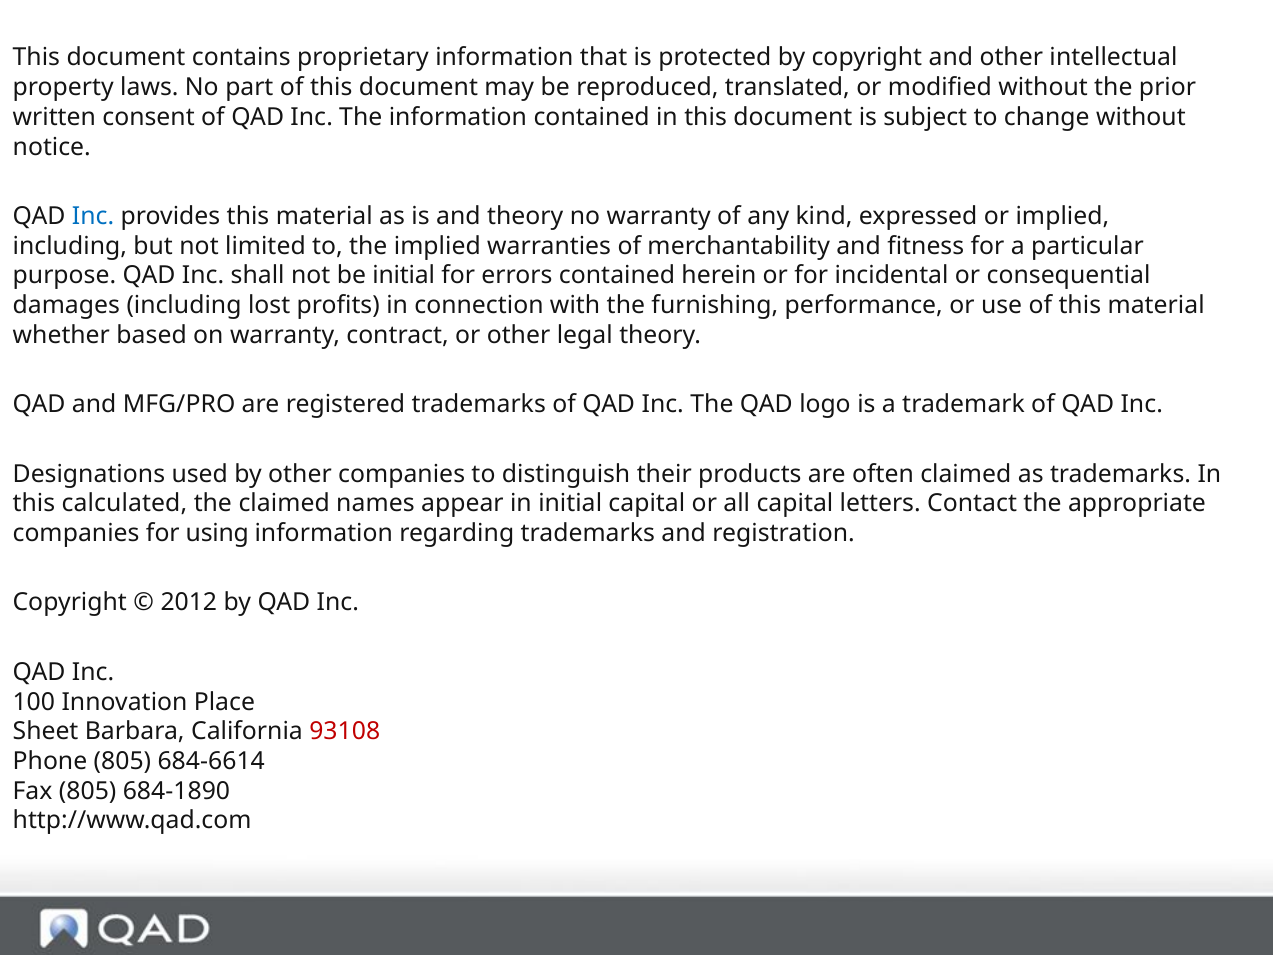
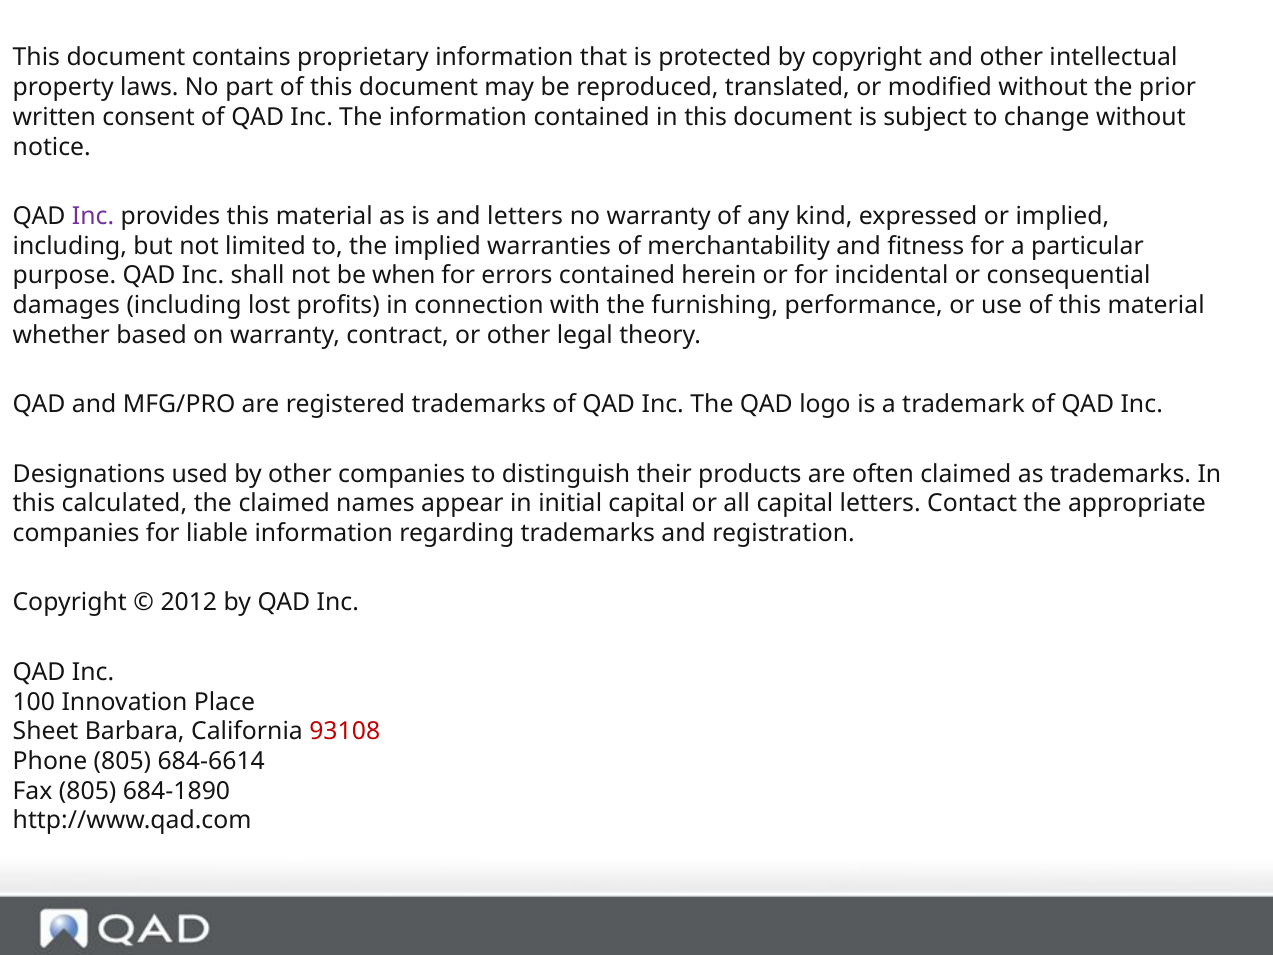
Inc colour: blue -> purple (93, 216)
and theory: theory -> letters (525, 216)
be initial: initial -> when (404, 276)
using: using -> liable (217, 533)
